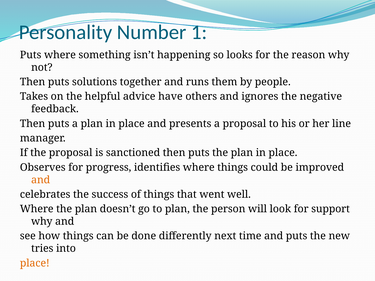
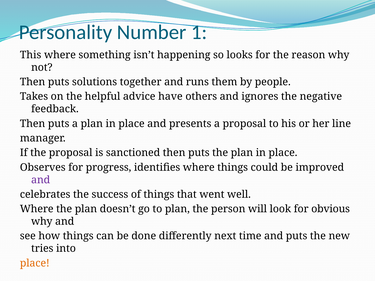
Puts: Puts -> This (31, 55)
and colour: orange -> purple (41, 180)
support: support -> obvious (331, 209)
